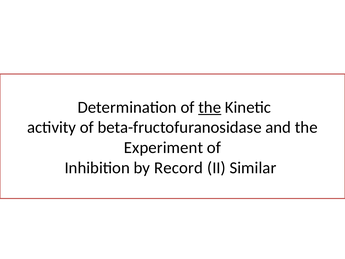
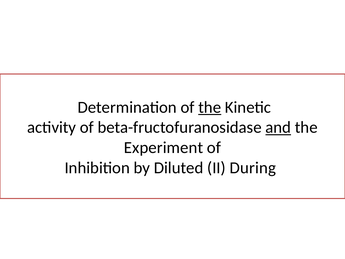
and underline: none -> present (278, 127)
Record: Record -> Diluted (179, 168)
Similar: Similar -> During (253, 168)
